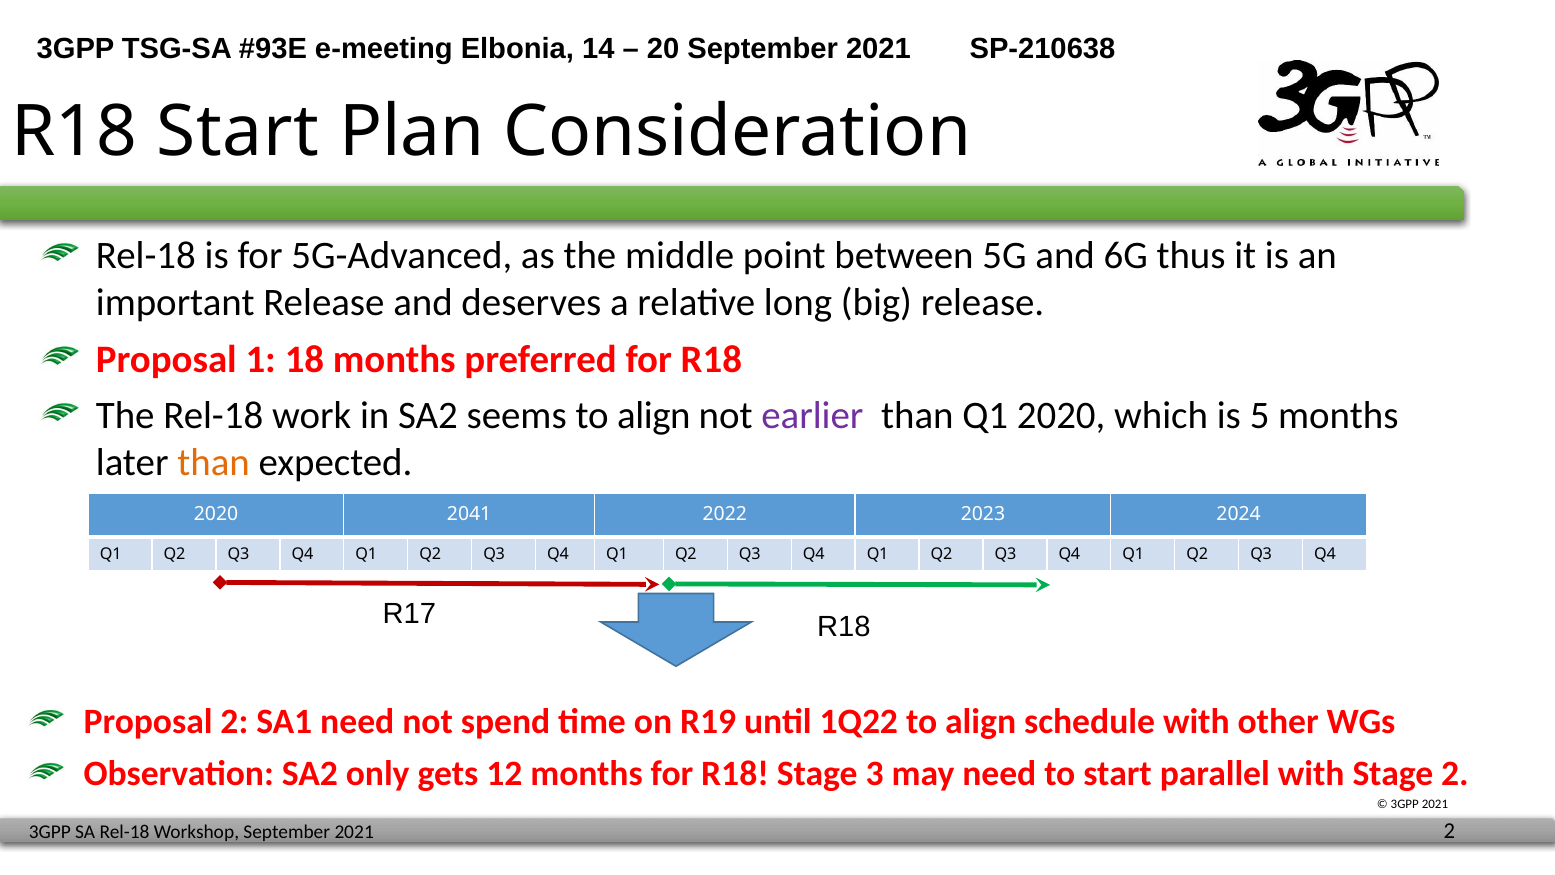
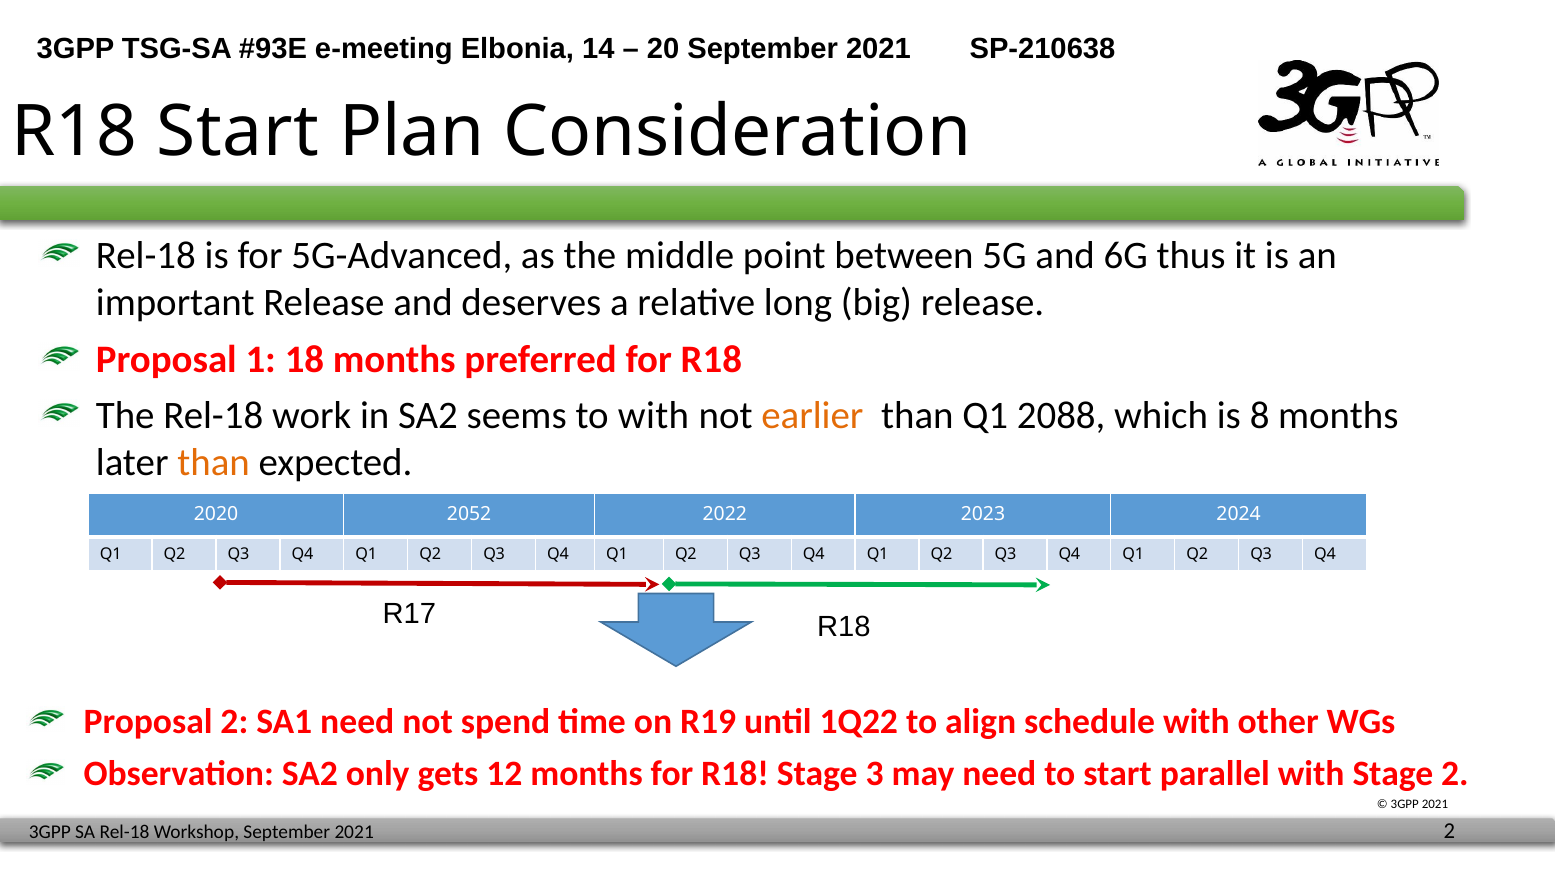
seems to align: align -> with (653, 415)
earlier colour: purple -> orange (812, 415)
Q1 2020: 2020 -> 2088 (1061, 415)
5: 5 -> 8 (1260, 415)
2041: 2041 -> 2052 (469, 514)
